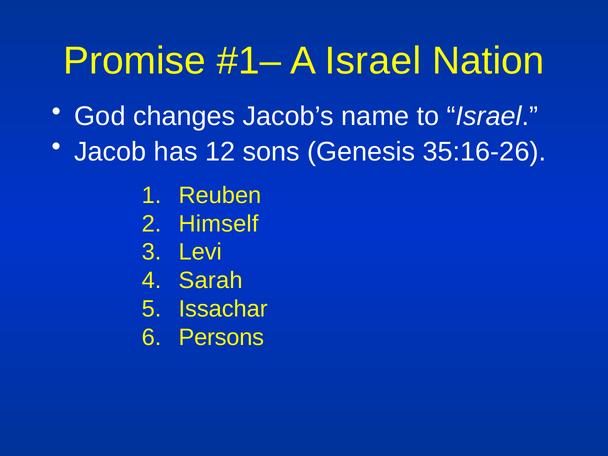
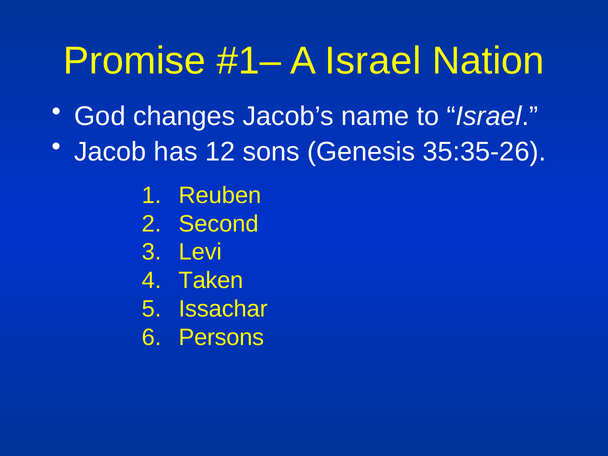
35:16-26: 35:16-26 -> 35:35-26 (484, 152)
Himself: Himself -> Second (219, 224)
Sarah: Sarah -> Taken (211, 281)
